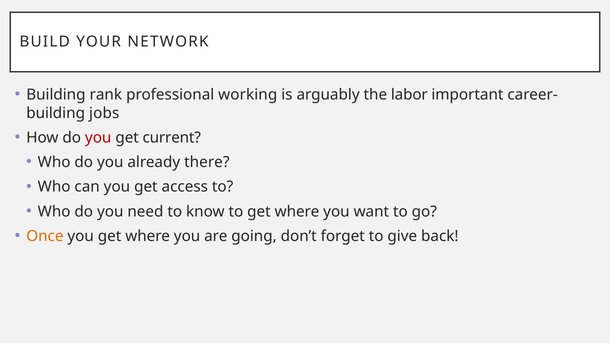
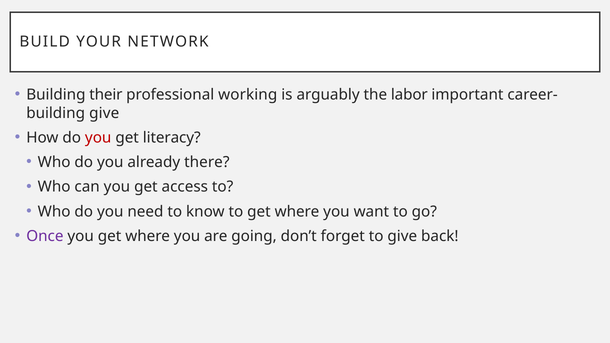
rank: rank -> their (106, 95)
building jobs: jobs -> give (104, 113)
current: current -> literacy (172, 138)
Once colour: orange -> purple (45, 236)
